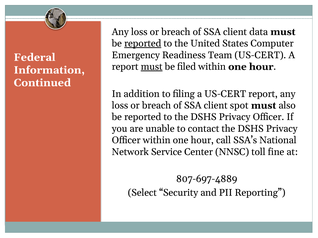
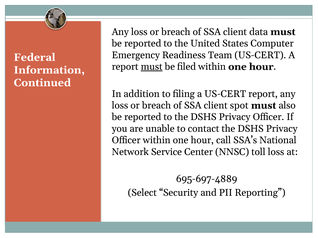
reported underline: present -> none (143, 44)
toll fine: fine -> loss (276, 152)
807-697-4889: 807-697-4889 -> 695-697-4889 (207, 179)
